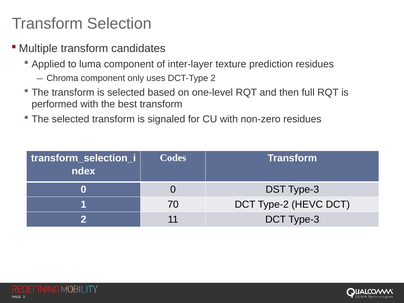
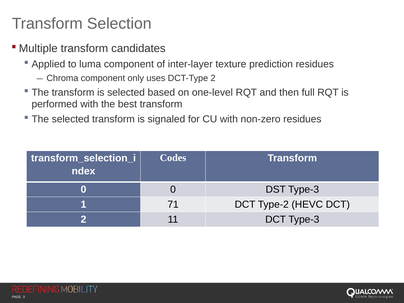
70: 70 -> 71 (173, 204)
